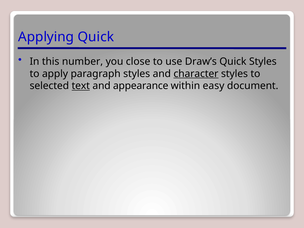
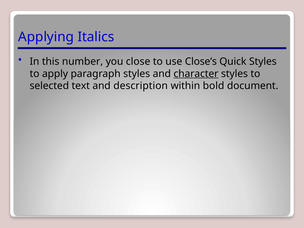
Applying Quick: Quick -> Italics (96, 37)
Draw’s: Draw’s -> Close’s (201, 62)
text underline: present -> none (81, 86)
appearance: appearance -> description (141, 86)
easy: easy -> bold (214, 86)
